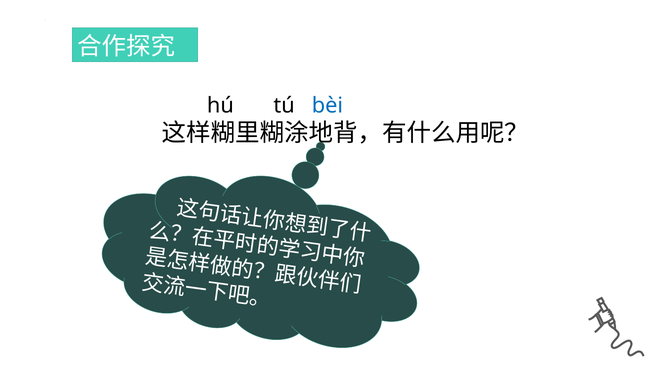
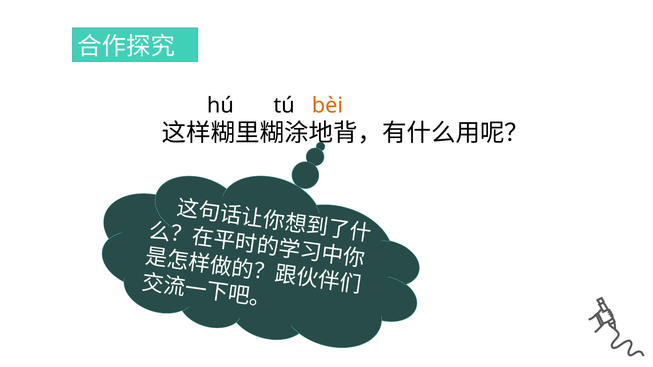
bèi colour: blue -> orange (327, 106)
